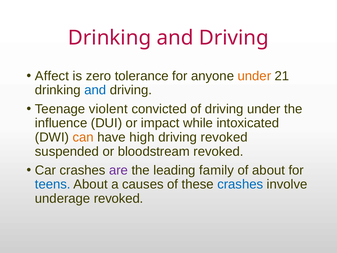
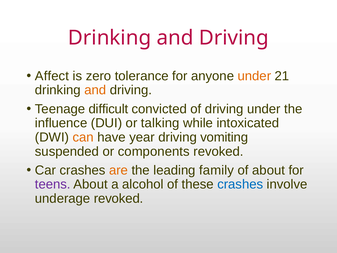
and colour: blue -> orange (95, 90)
violent: violent -> difficult (108, 109)
impact: impact -> talking (160, 123)
high: high -> year (142, 137)
driving revoked: revoked -> vomiting (224, 137)
bloodstream: bloodstream -> components (154, 151)
are colour: purple -> orange (118, 170)
teens colour: blue -> purple (53, 184)
causes: causes -> alcohol (143, 184)
